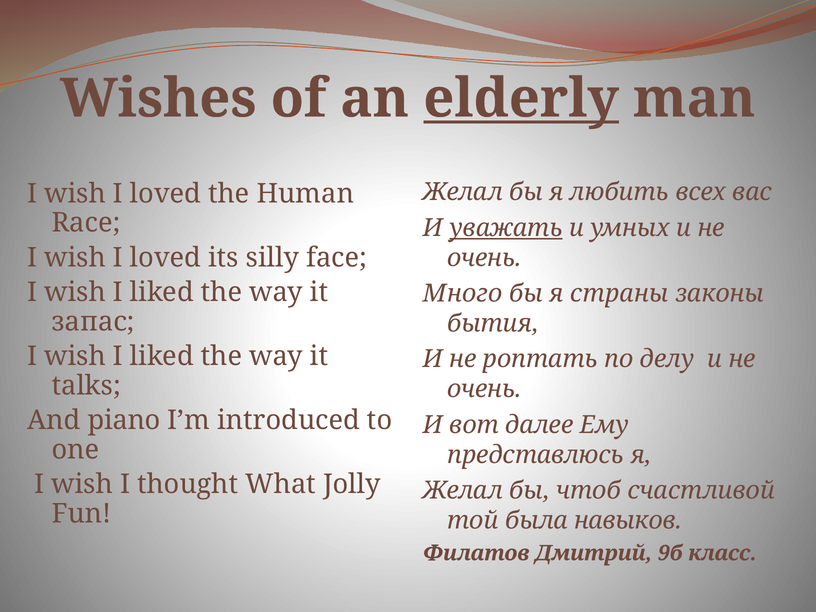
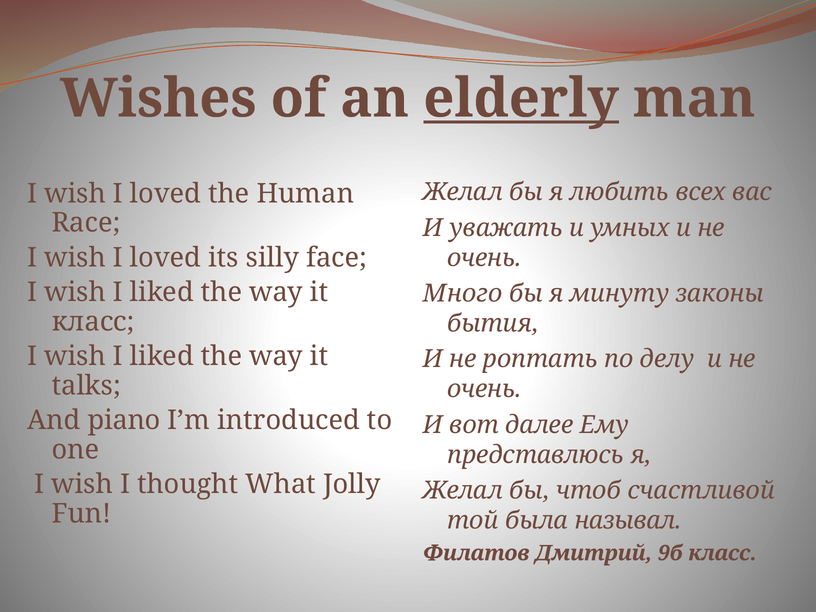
уважать underline: present -> none (506, 228)
страны: страны -> минуту (619, 294)
запас: запас -> класс (93, 322)
навыков: навыков -> называл (628, 521)
